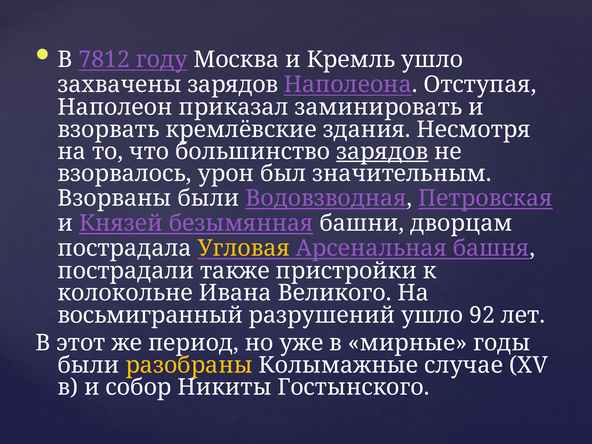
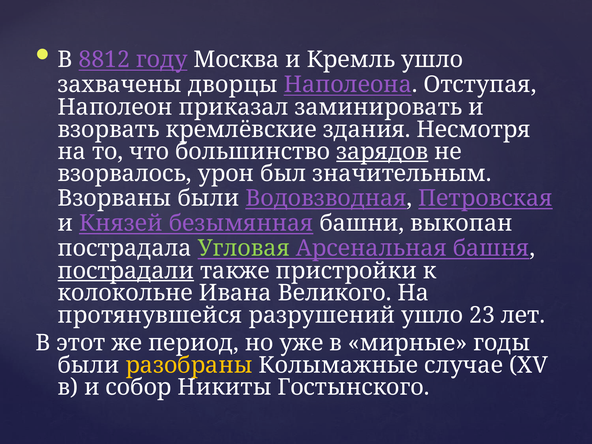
7812: 7812 -> 8812 (104, 60)
захвачены зарядов: зарядов -> дворцы (233, 85)
дворцам: дворцам -> выкопан (461, 223)
Угловая colour: yellow -> light green (244, 248)
пострадали underline: none -> present (126, 271)
восьмигранный: восьмигранный -> протянувшейся (150, 315)
92: 92 -> 23 (482, 315)
